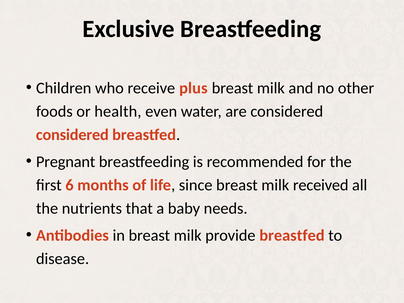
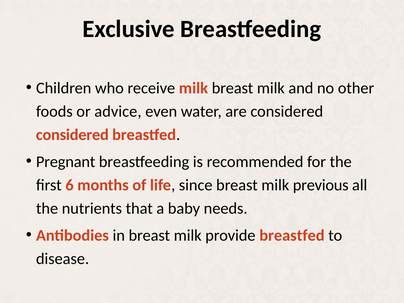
receive plus: plus -> milk (193, 88)
health: health -> advice (118, 111)
received: received -> previous (321, 185)
